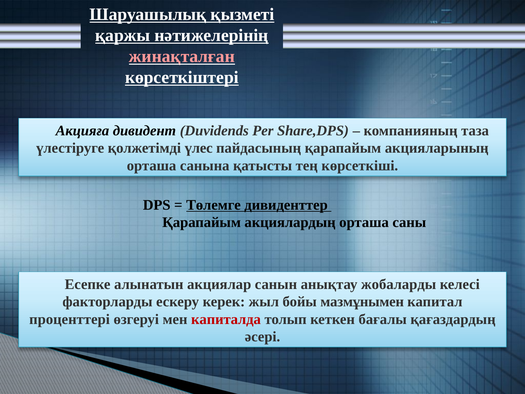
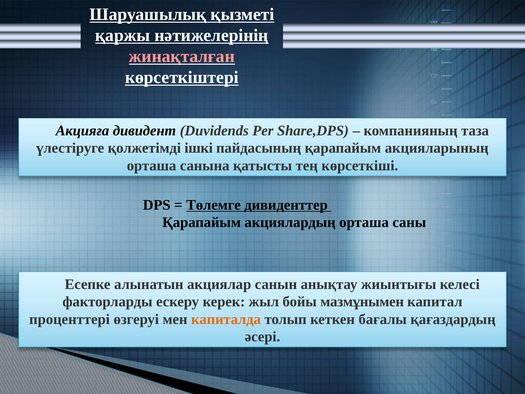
үлес: үлес -> ішкі (199, 148)
жобаларды: жобаларды -> жиынтығы (399, 284)
капиталда colour: red -> orange (226, 319)
